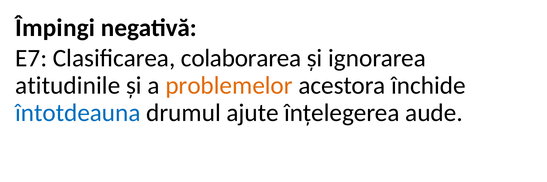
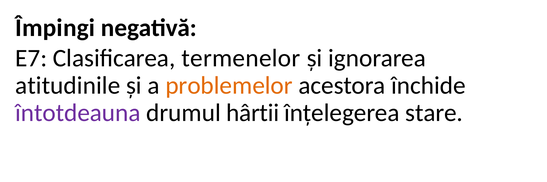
colaborarea: colaborarea -> termenelor (241, 58)
întotdeauna colour: blue -> purple (78, 113)
ajute: ajute -> hârtii (253, 113)
aude: aude -> stare (434, 113)
